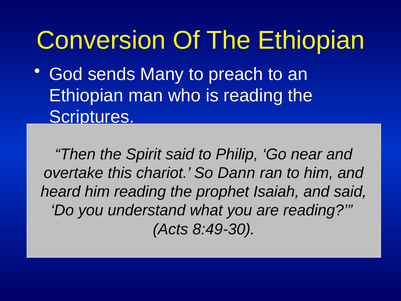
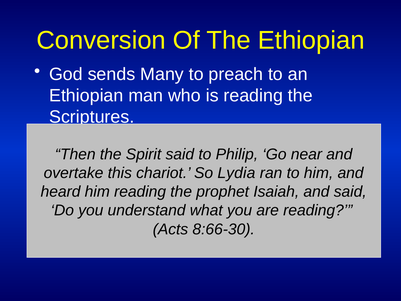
Dann: Dann -> Lydia (236, 173)
8:49-30: 8:49-30 -> 8:66-30 (224, 229)
